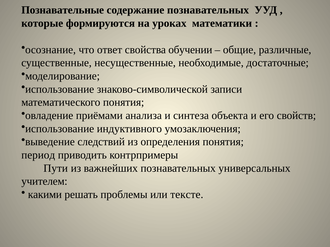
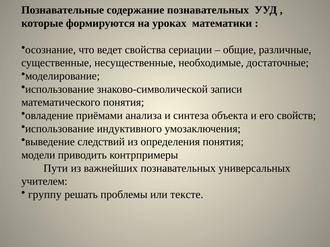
ответ: ответ -> ведет (110, 50)
обучении: обучении -> сериации (190, 50)
период: период -> модели (38, 155)
какими: какими -> группу (45, 195)
